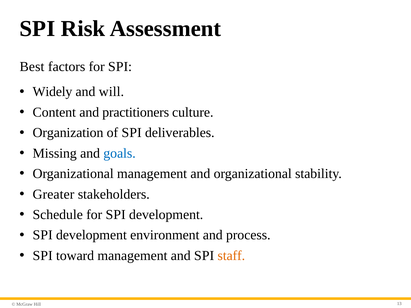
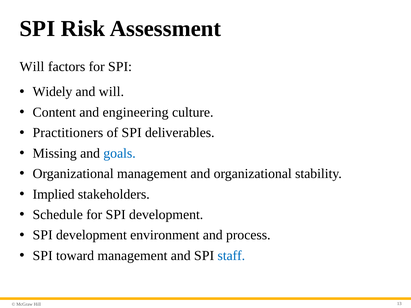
Best: Best -> Will (32, 67)
practitioners: practitioners -> engineering (136, 112)
Organization: Organization -> Practitioners (68, 133)
Greater: Greater -> Implied (54, 194)
staff colour: orange -> blue (231, 256)
